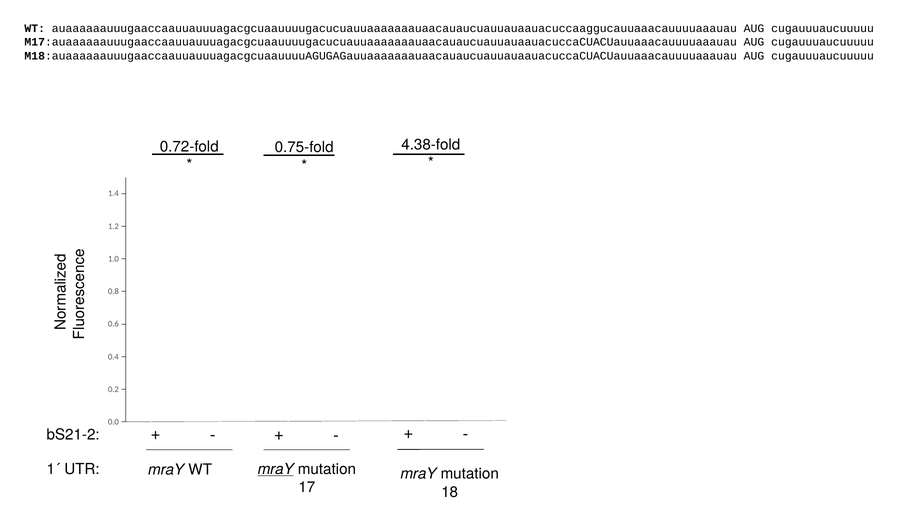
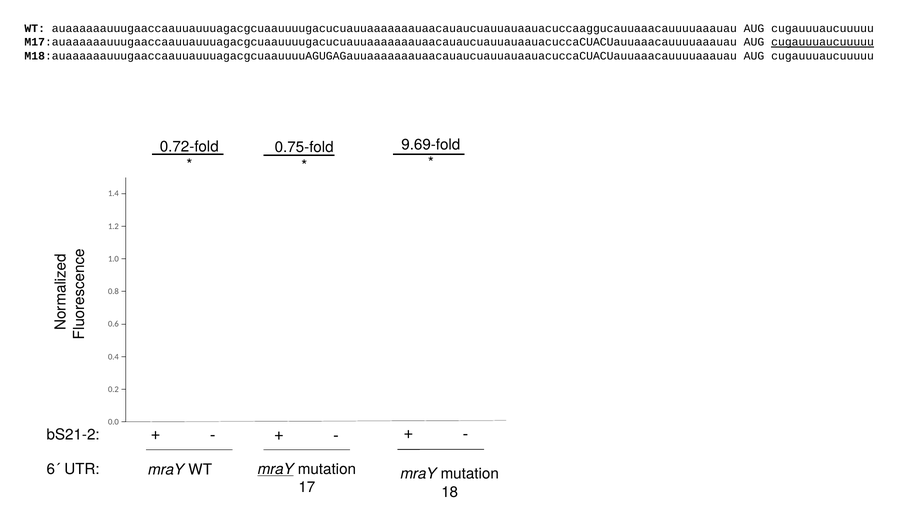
cugauuuaucuuuuu underline: none -> present (823, 42)
4.38-fold: 4.38-fold -> 9.69-fold (431, 145)
1´: 1´ -> 6´ (53, 469)
